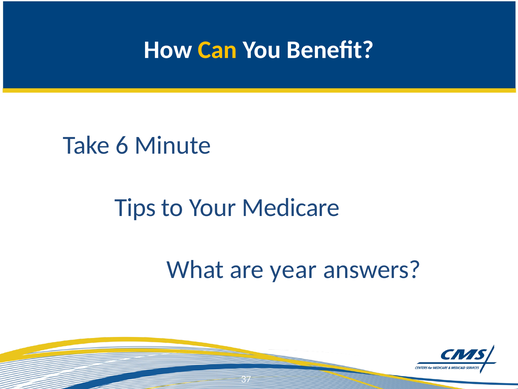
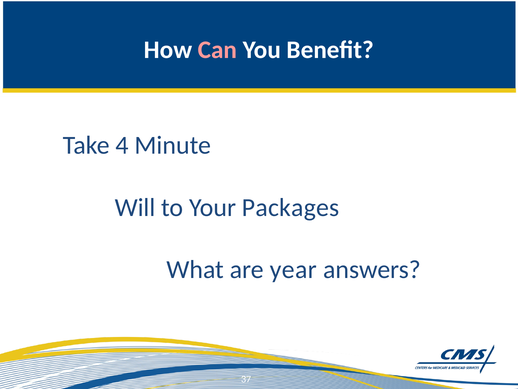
Can colour: yellow -> pink (217, 50)
6: 6 -> 4 (122, 145)
Tips: Tips -> Will (135, 207)
Medicare: Medicare -> Packages (291, 207)
